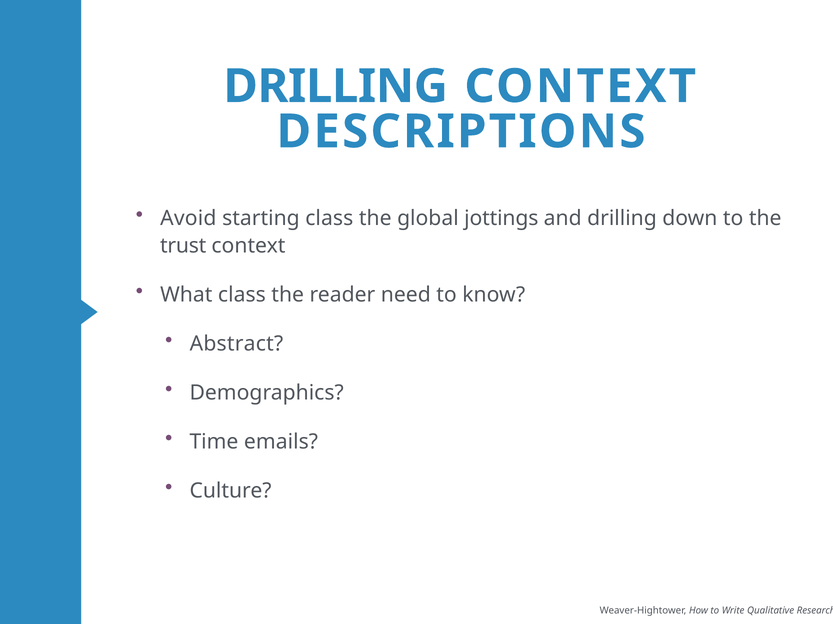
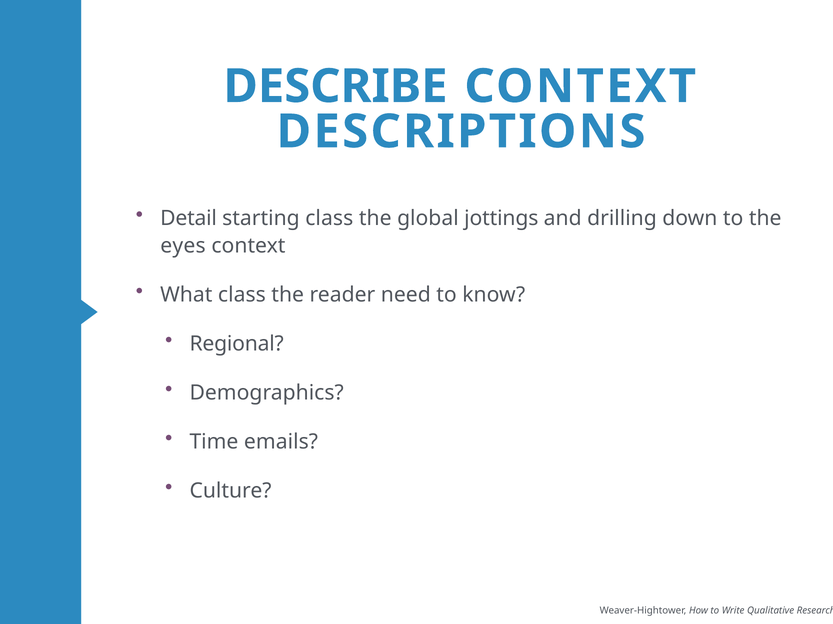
DRILLING: DRILLING -> DESCRIBE (335, 87)
Avoid: Avoid -> Detail (189, 218)
trust: trust -> eyes (183, 246)
Abstract: Abstract -> Regional (237, 344)
